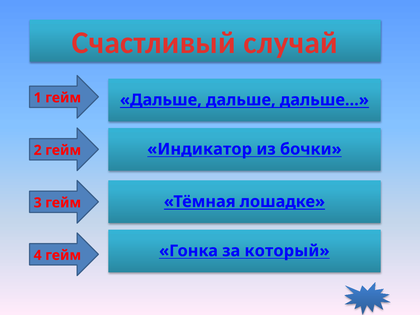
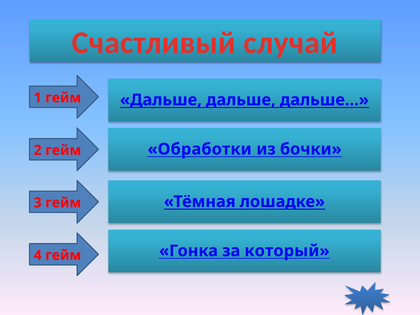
Индикатор: Индикатор -> Обработки (200, 149)
